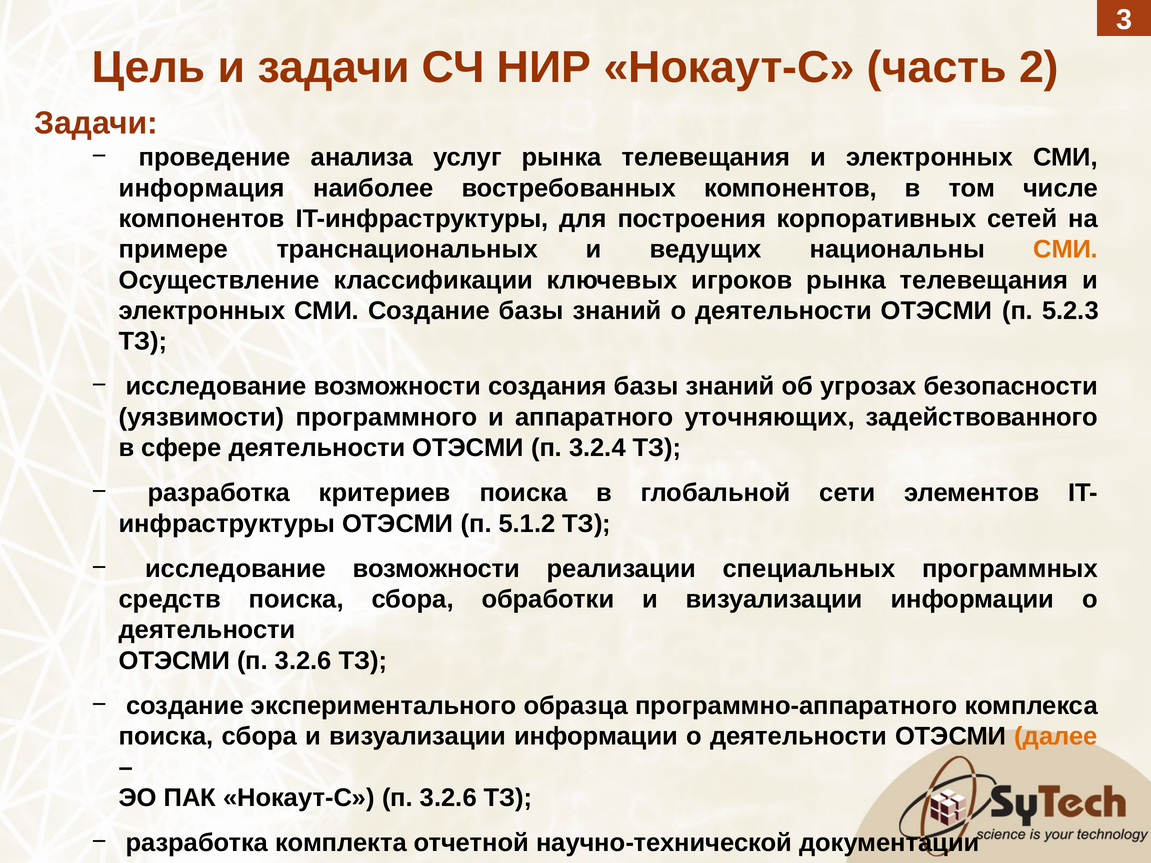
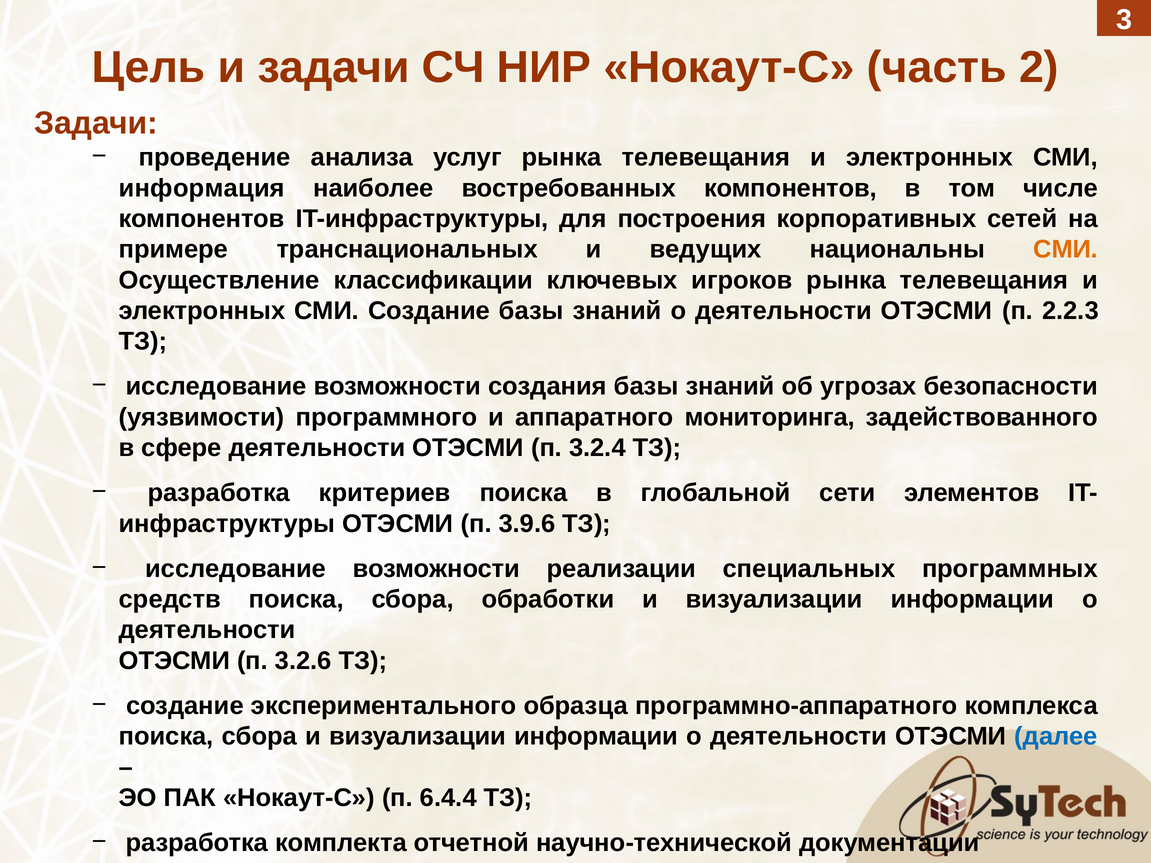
5.2.3: 5.2.3 -> 2.2.3 (1070, 311)
уточняющих: уточняющих -> мониторинга (770, 417)
5.1.2: 5.1.2 -> 3.9.6 (527, 524)
далее colour: orange -> blue (1056, 737)
Нокаут-С п 3.2.6: 3.2.6 -> 6.4.4 (448, 798)
